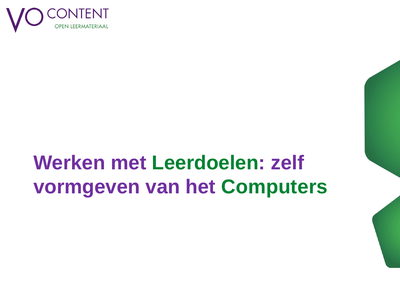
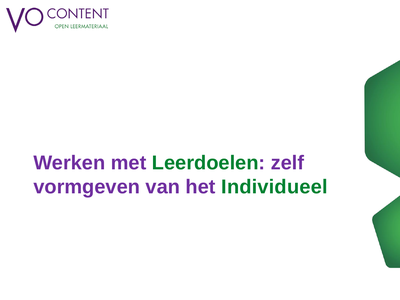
Computers: Computers -> Individueel (274, 187)
